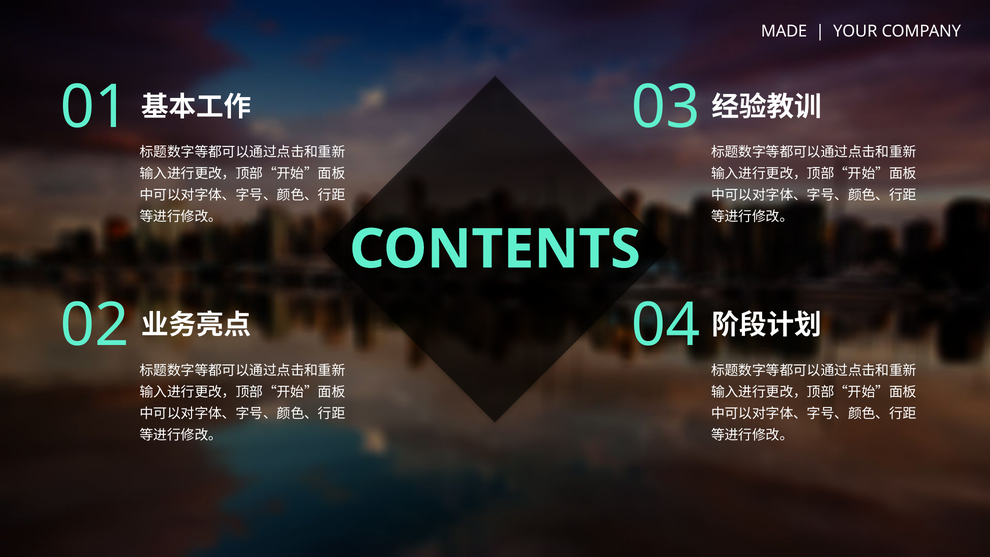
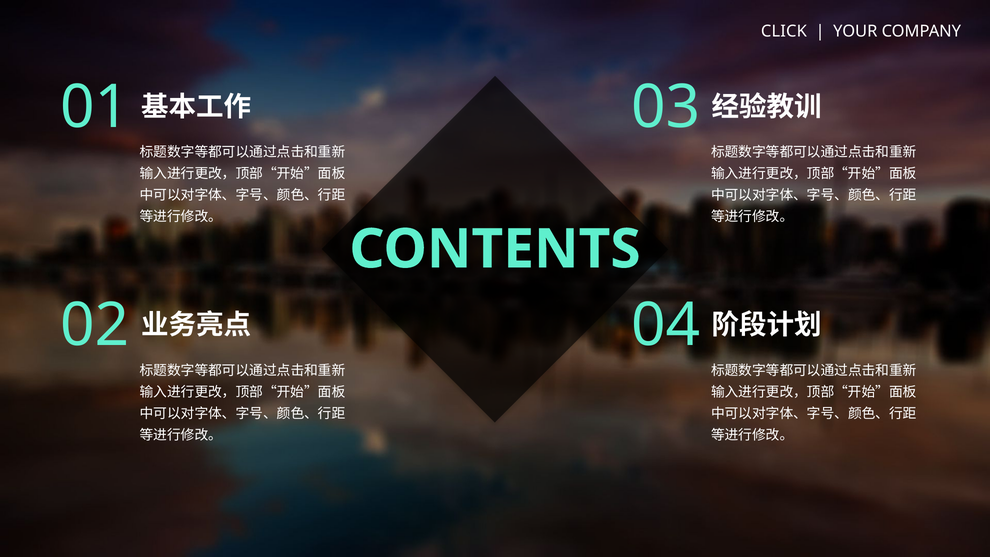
MADE: MADE -> CLICK (784, 31)
